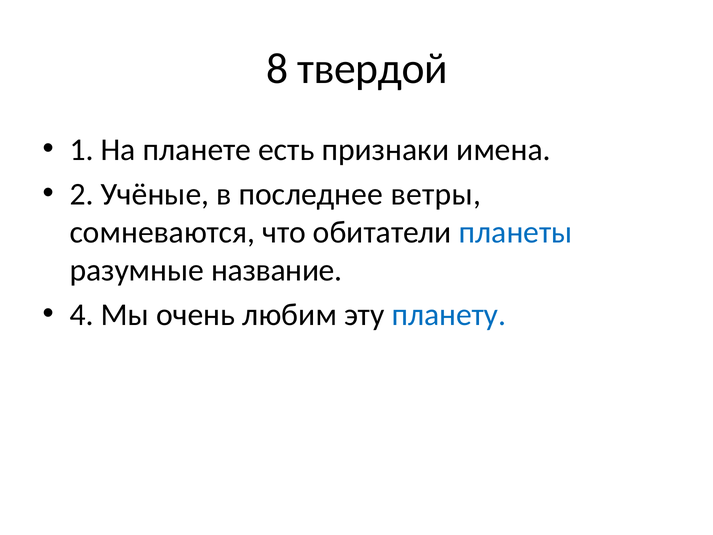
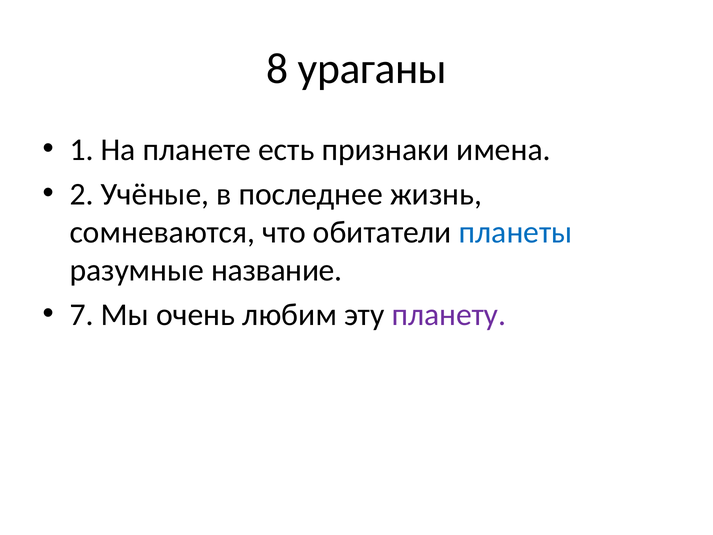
твердой: твердой -> ураганы (372, 69)
ветры: ветры -> жизнь (436, 194)
4: 4 -> 7 (82, 314)
планету colour: blue -> purple (449, 314)
